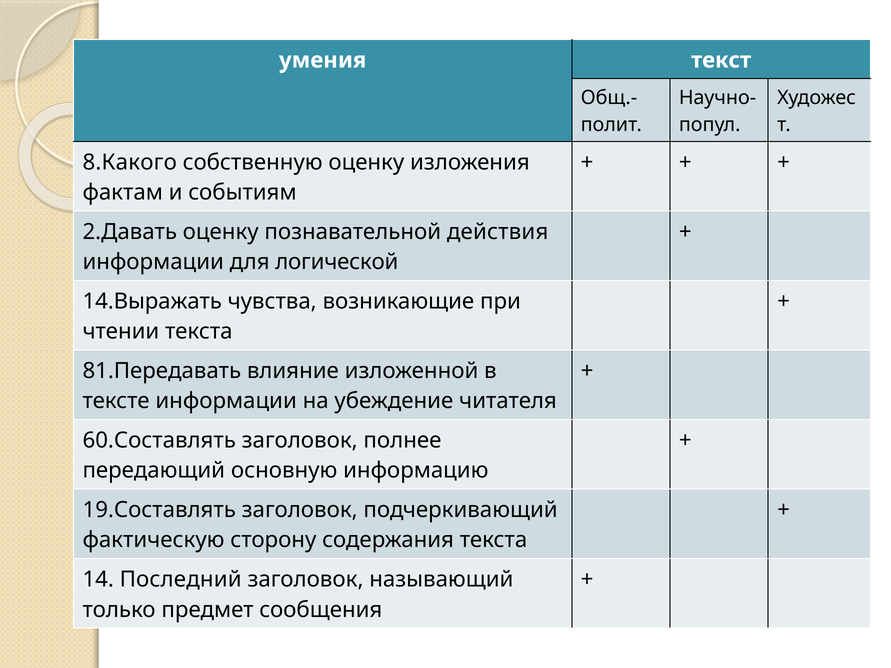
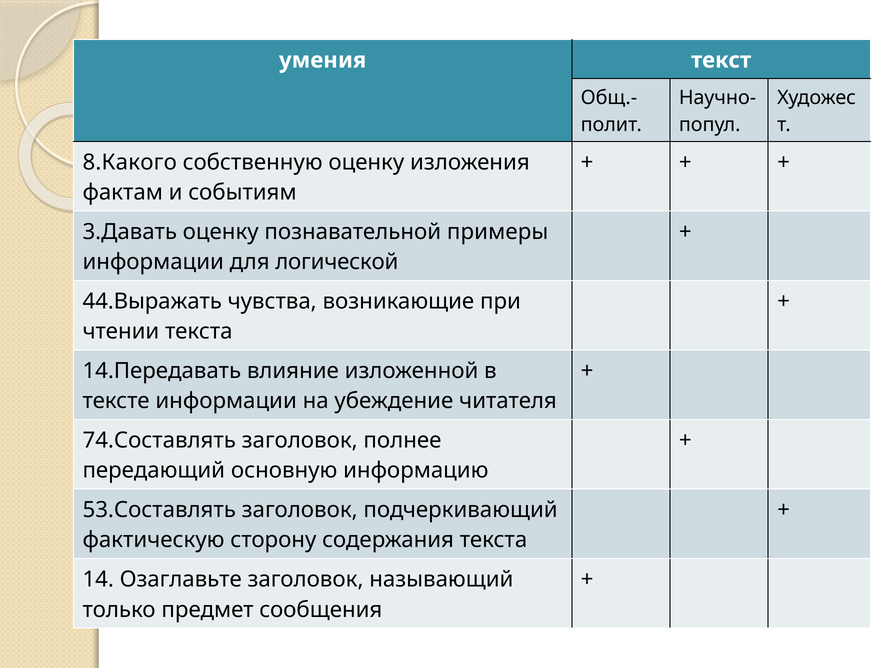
2.Давать: 2.Давать -> 3.Давать (130, 232)
действия: действия -> примеры (498, 232)
14.Выражать: 14.Выражать -> 44.Выражать (152, 301)
81.Передавать: 81.Передавать -> 14.Передавать (162, 371)
60.Составлять: 60.Составлять -> 74.Составлять (159, 440)
19.Составлять: 19.Составлять -> 53.Составлять (159, 510)
Последний: Последний -> Озаглавьте (181, 580)
